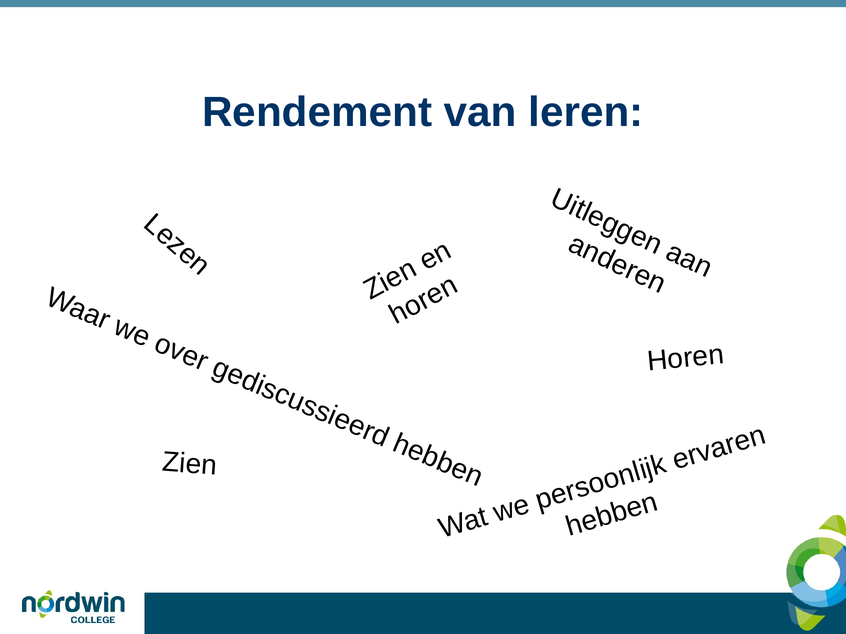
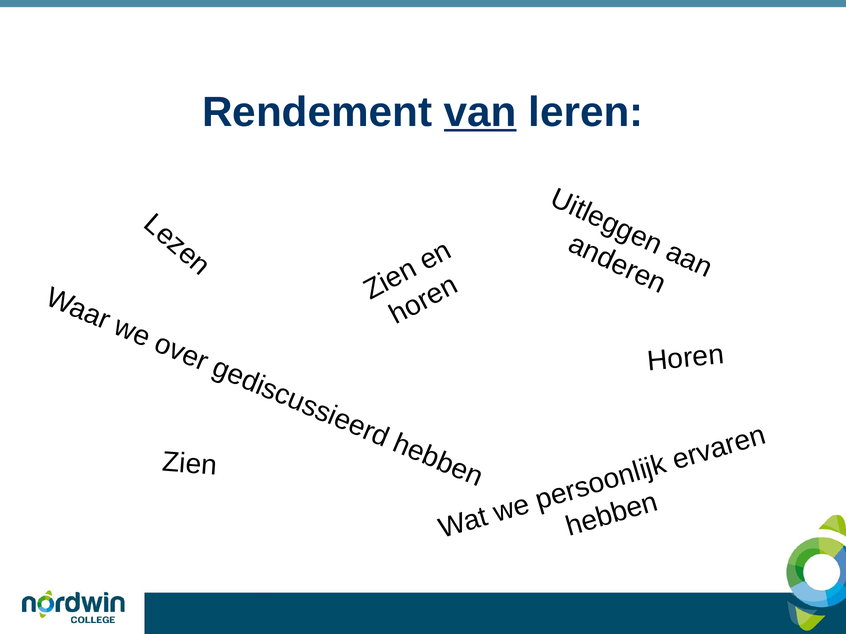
van underline: none -> present (480, 112)
